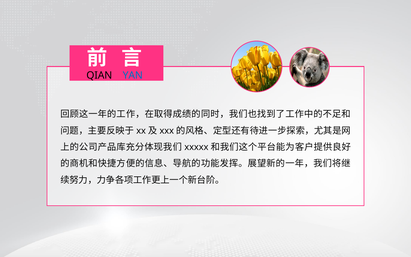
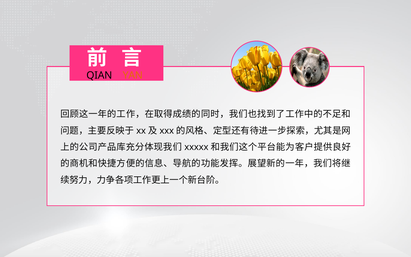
YAN colour: blue -> orange (133, 75)
